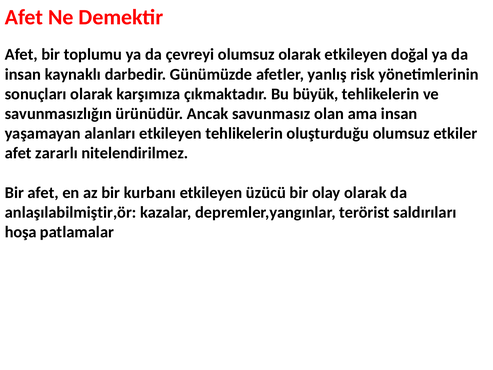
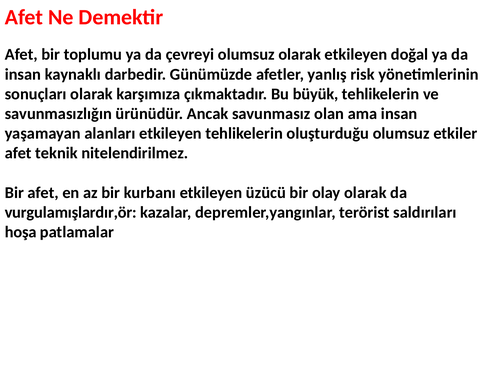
zararlı: zararlı -> teknik (57, 153)
anlaşılabilmiştir,ör: anlaşılabilmiştir,ör -> vurgulamışlardır,ör (71, 212)
